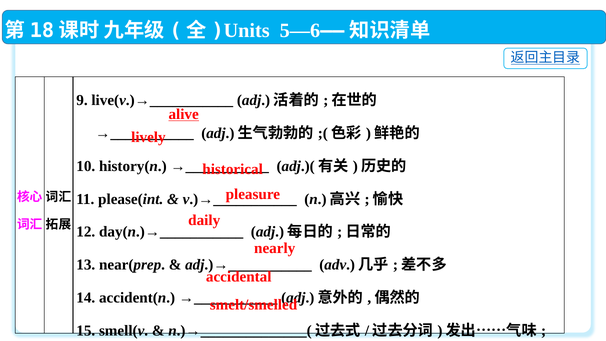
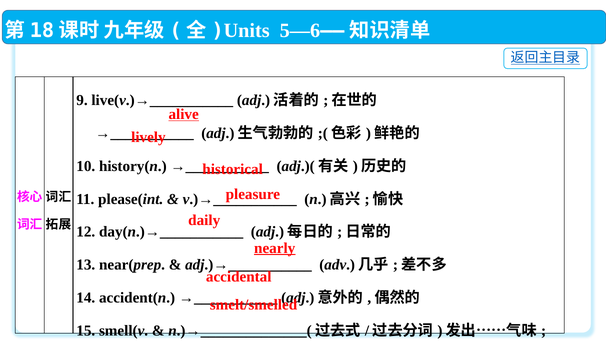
nearly underline: none -> present (275, 248)
